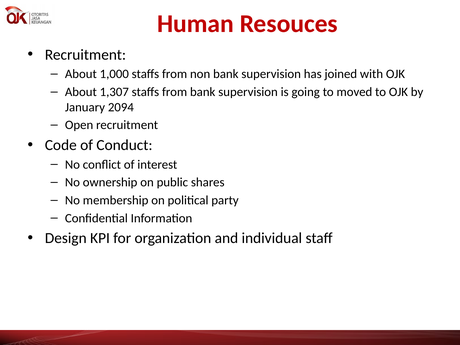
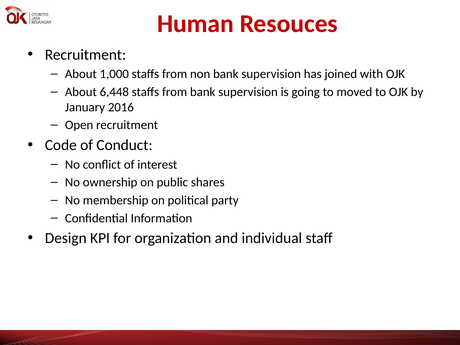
1,307: 1,307 -> 6,448 (114, 92)
2094: 2094 -> 2016 (121, 107)
